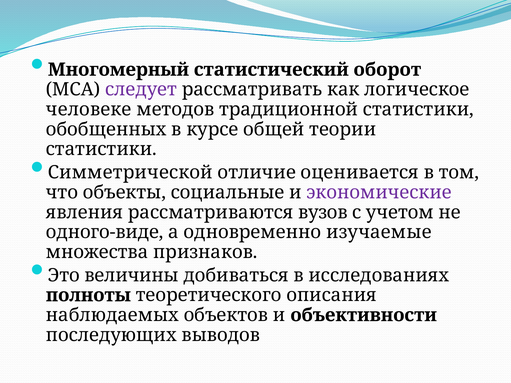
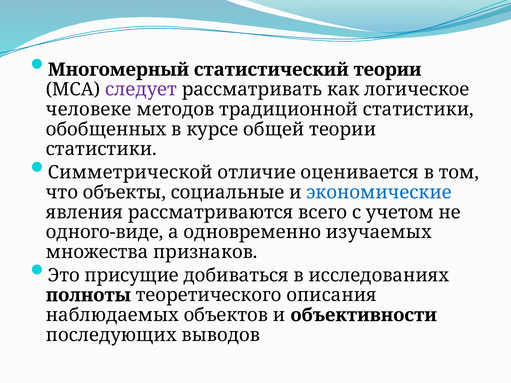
статистический оборот: оборот -> теории (388, 70)
экономические colour: purple -> blue (379, 192)
вузов: вузов -> всего (323, 212)
изучаемые: изучаемые -> изучаемых (379, 232)
величины: величины -> присущие (132, 275)
